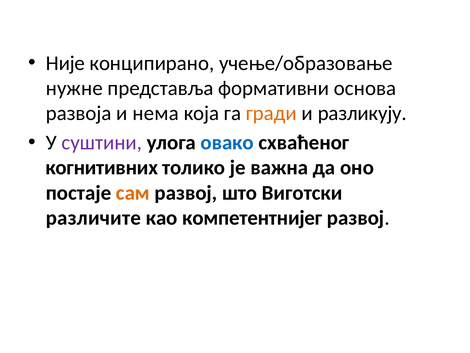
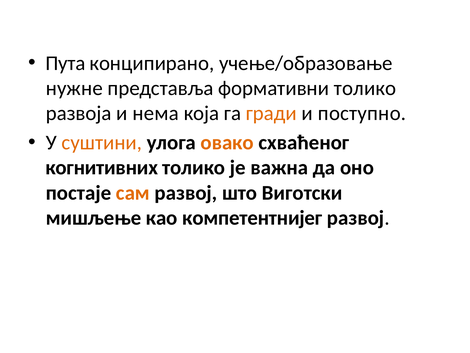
Није: Није -> Пута (65, 63)
формативни основа: основа -> толико (365, 88)
разликују: разликују -> поступно (362, 113)
суштини colour: purple -> orange (102, 142)
овако colour: blue -> orange (227, 142)
различите: различите -> мишљење (94, 218)
